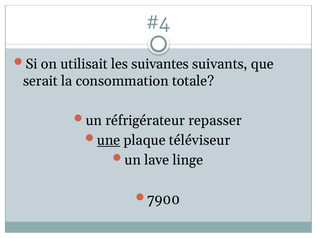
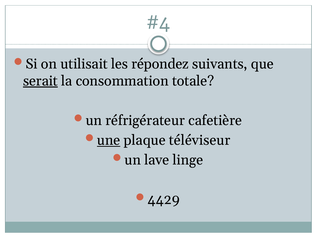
suivantes: suivantes -> répondez (160, 64)
serait underline: none -> present (40, 81)
repasser: repasser -> cafetière (215, 120)
7900: 7900 -> 4429 (164, 199)
